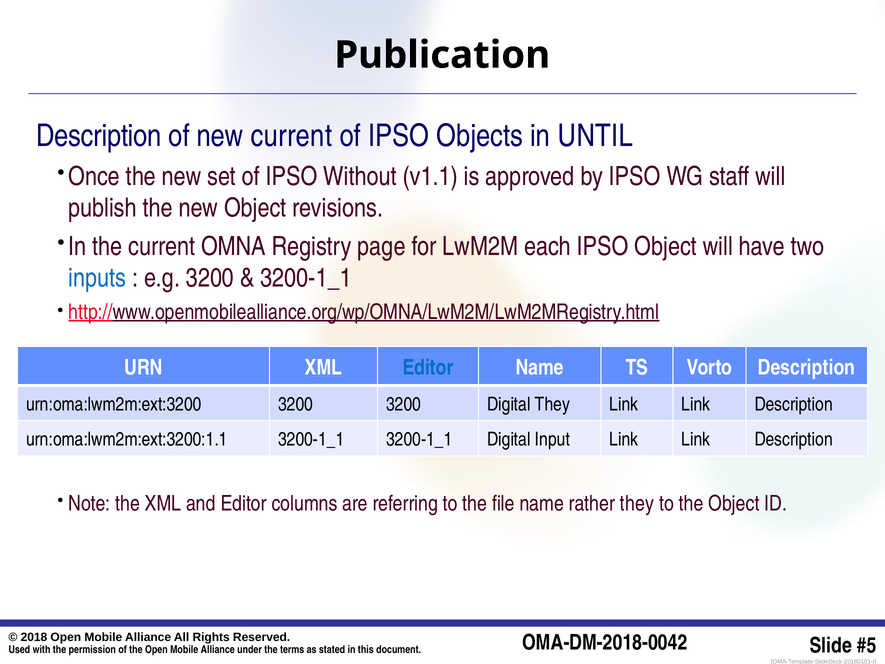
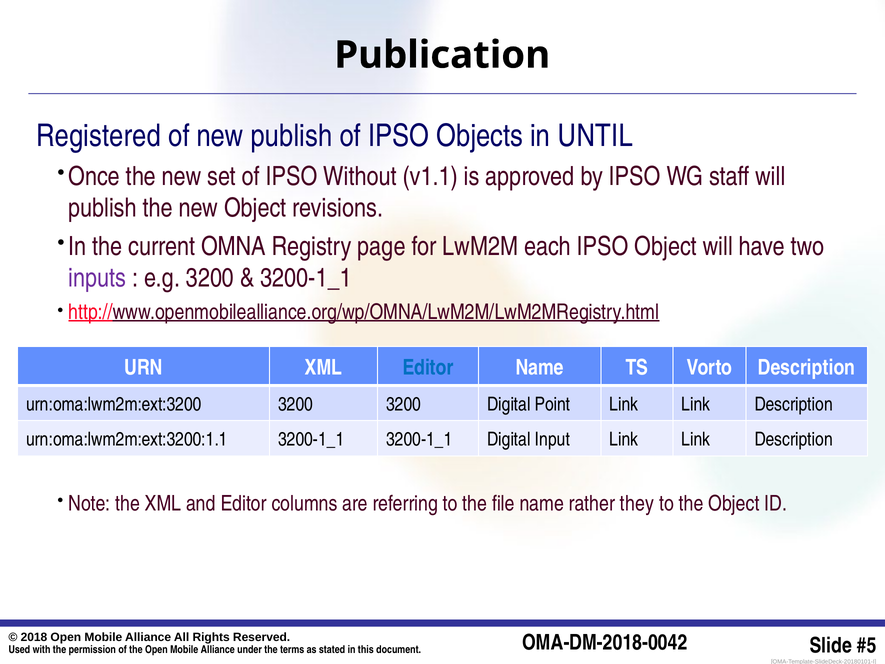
Description: Description -> Registered (99, 136)
new current: current -> publish (291, 136)
inputs colour: blue -> purple (97, 278)
Digital They: They -> Point (553, 404)
